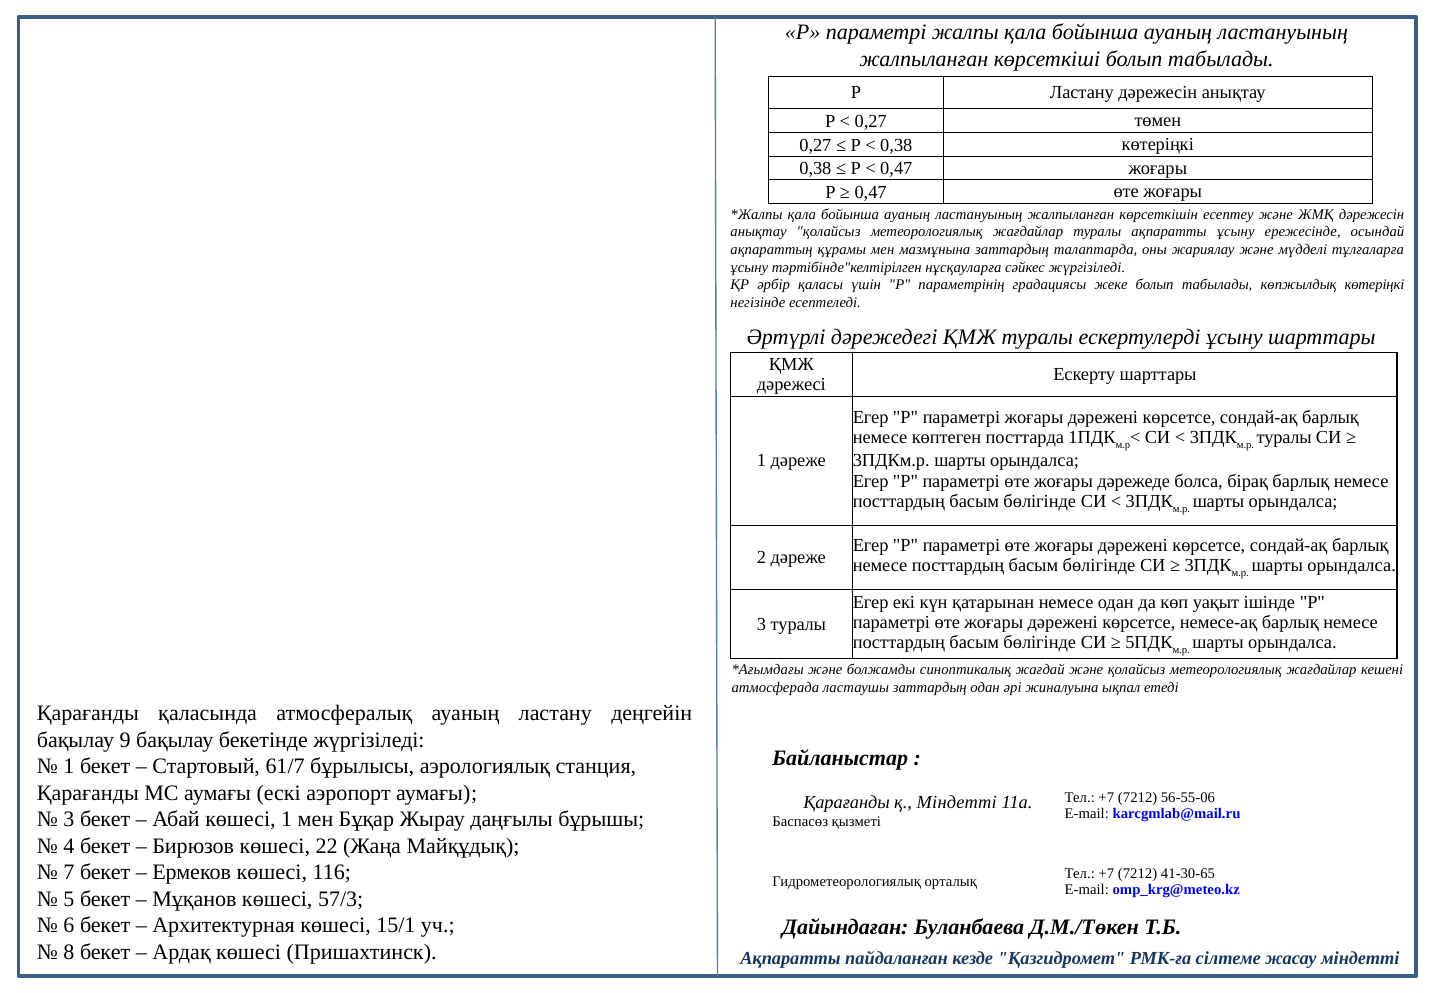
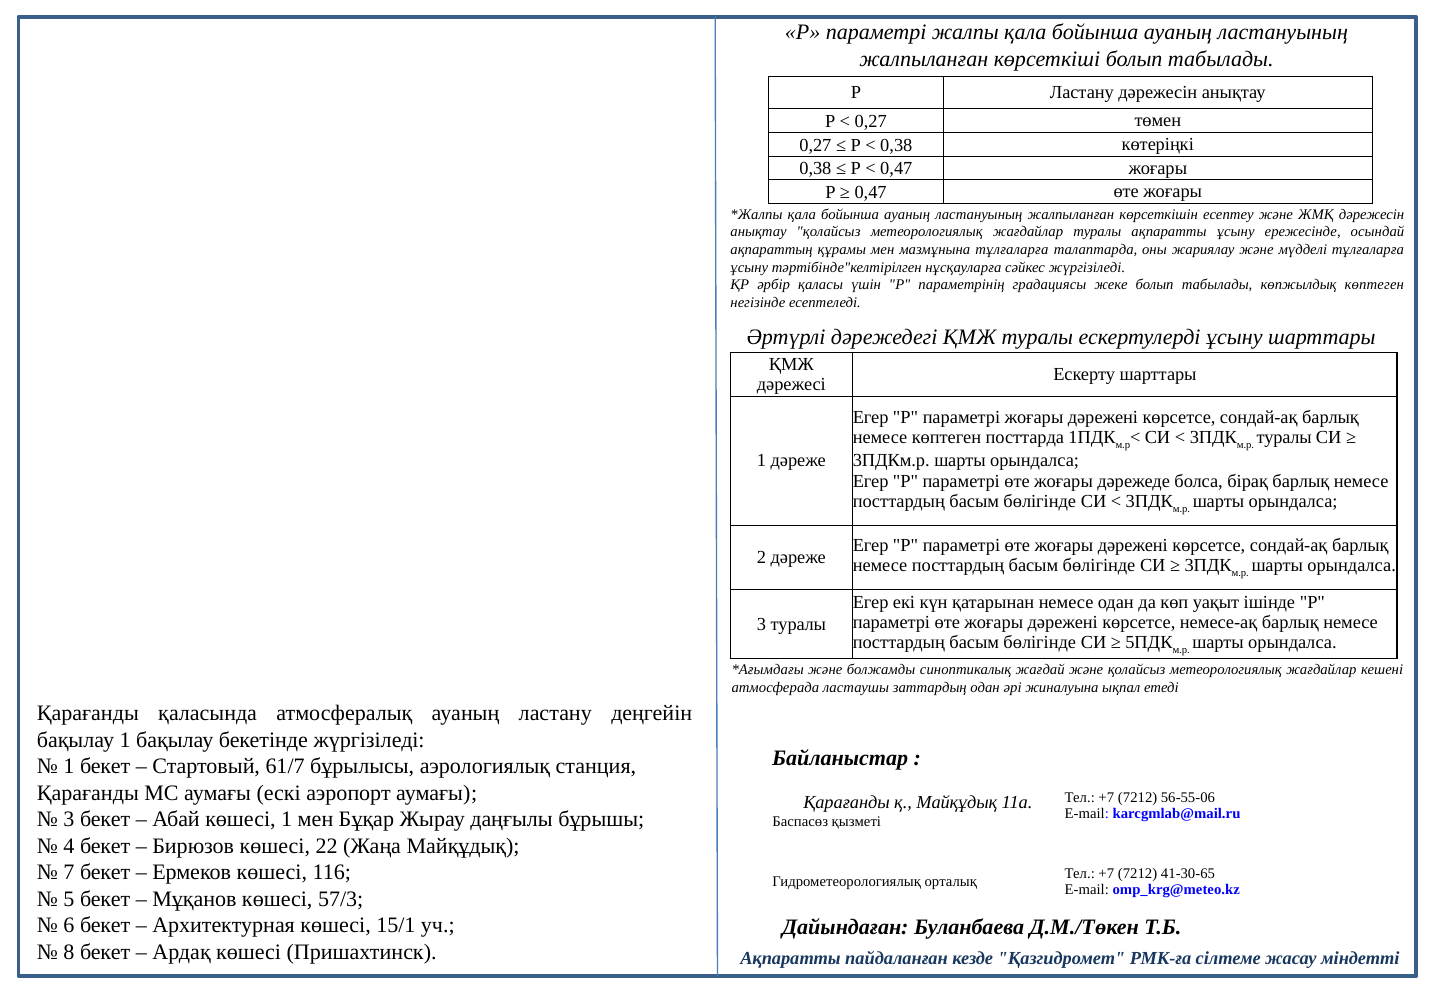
мазмұнына заттардың: заттардың -> тұлғаларға (1012, 250)
көпжылдық көтеріңкі: көтеріңкі -> көптеген (1374, 285)
бақылау 9: 9 -> 1 (125, 740)
қ Міндетті: Міндетті -> Майқұдық (957, 802)
